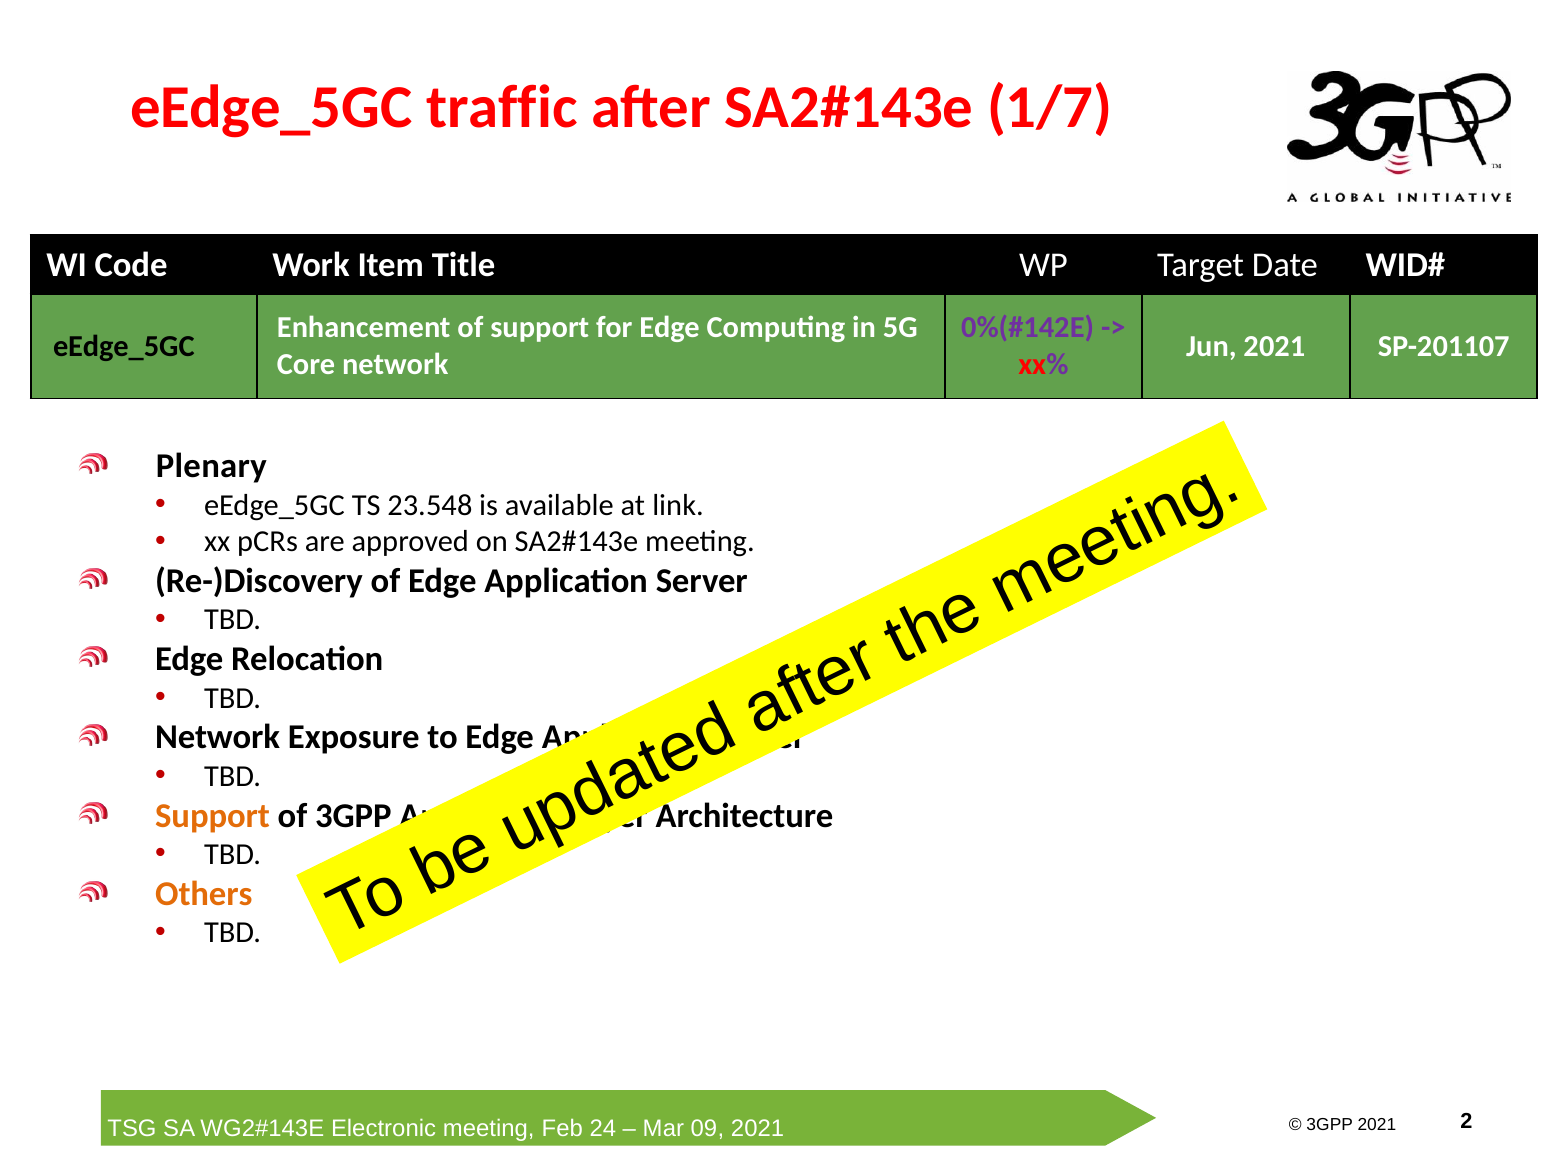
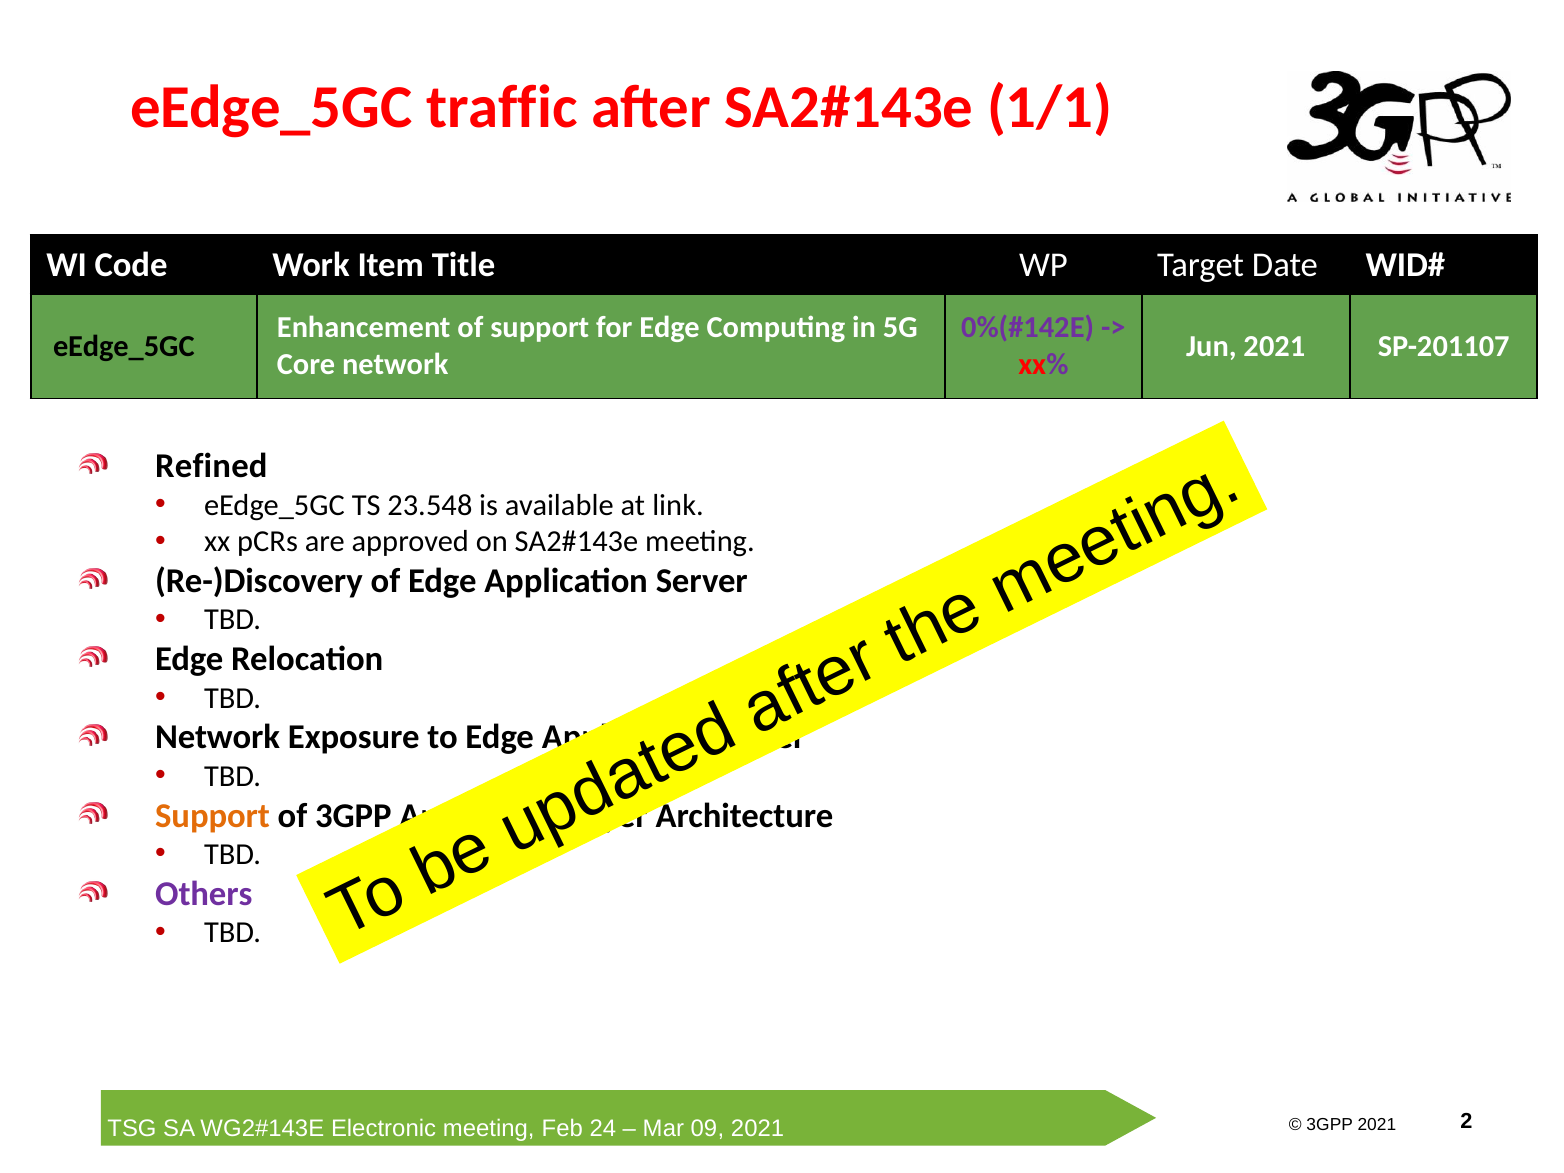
1/7: 1/7 -> 1/1 (1050, 107)
Plenary: Plenary -> Refined (211, 466)
Others colour: orange -> purple (204, 894)
